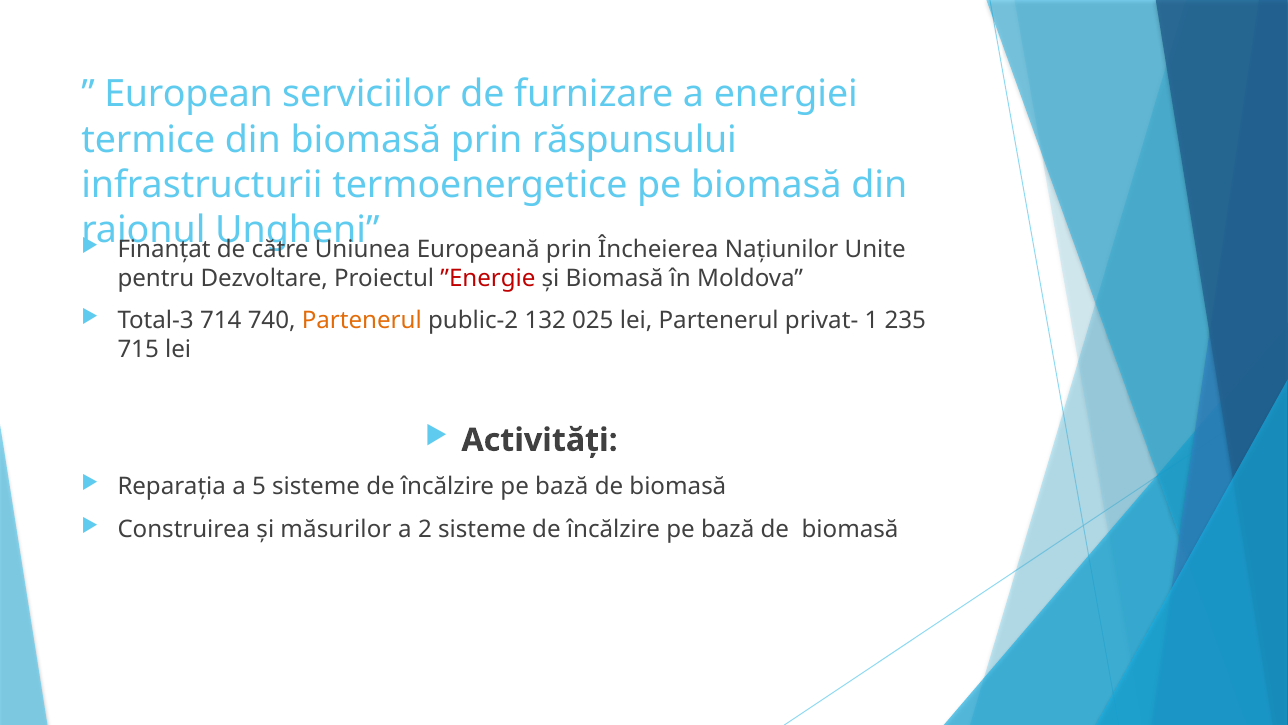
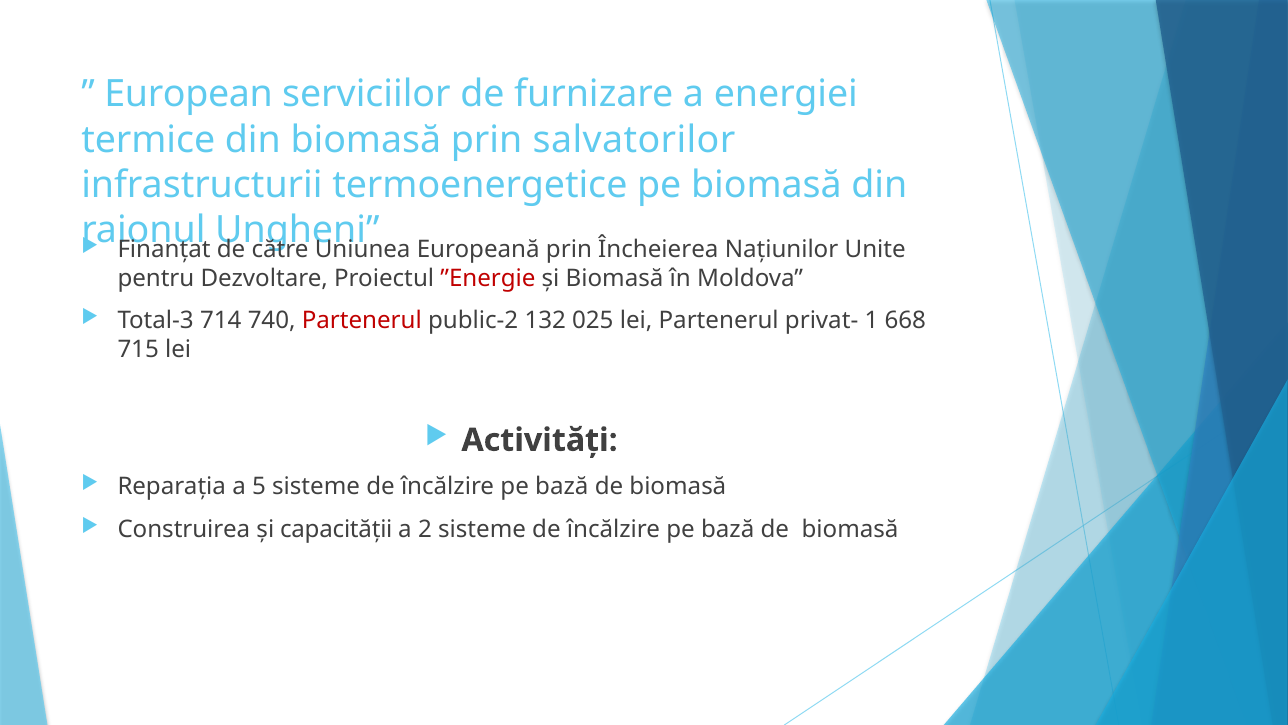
răspunsului: răspunsului -> salvatorilor (634, 139)
Partenerul colour: orange -> red (362, 321)
235: 235 -> 668 (905, 321)
măsurilor: măsurilor -> capacității (336, 529)
